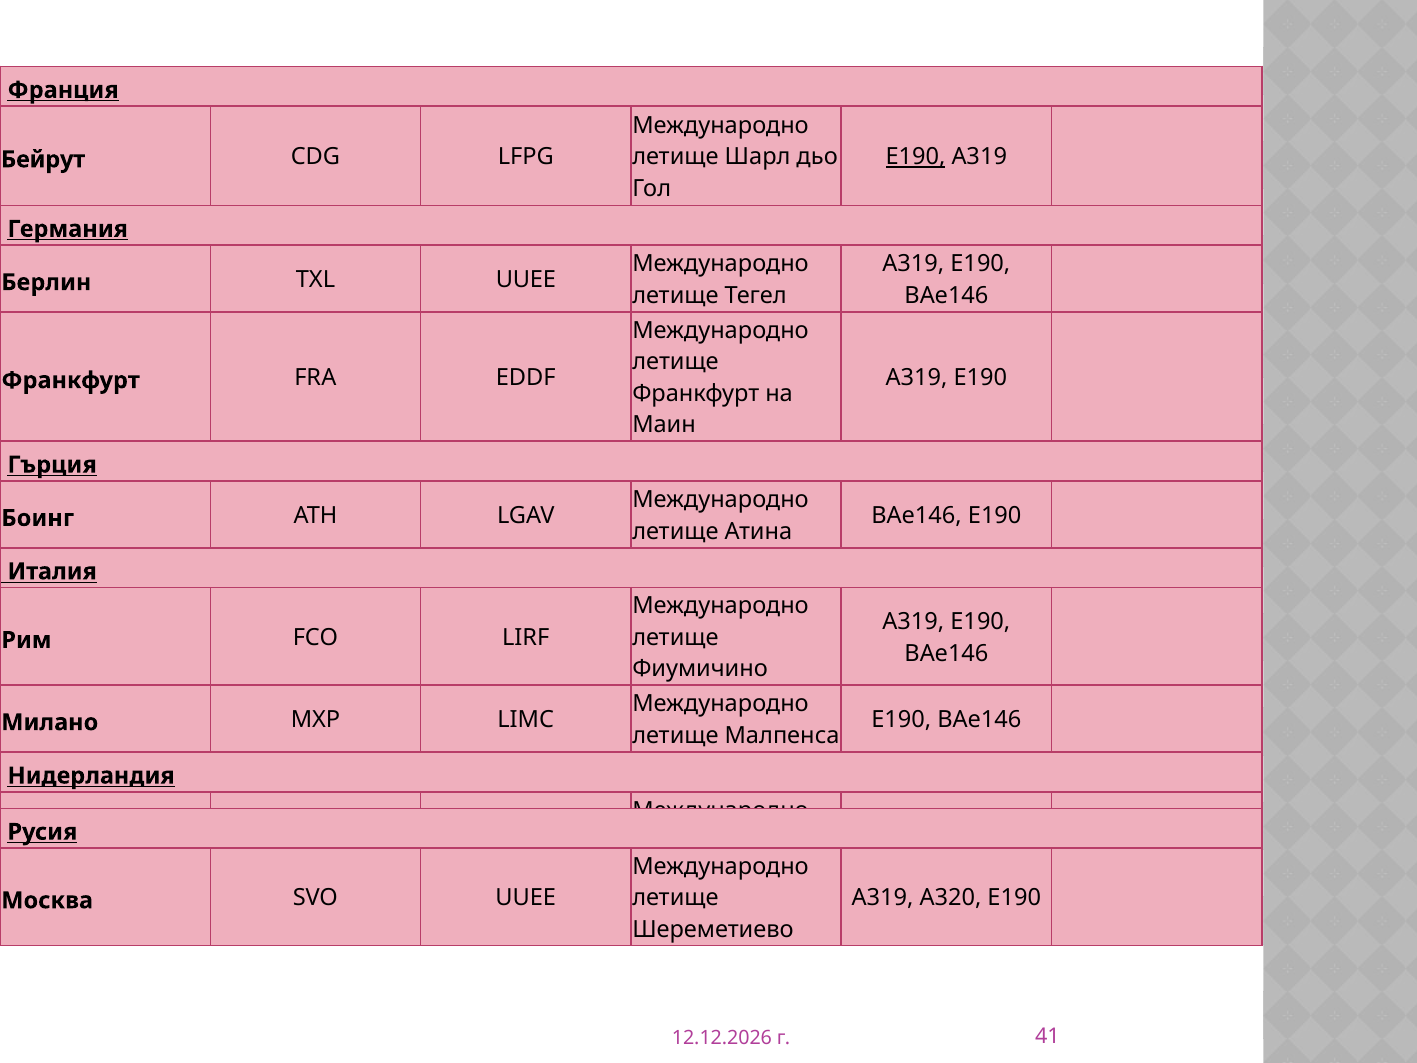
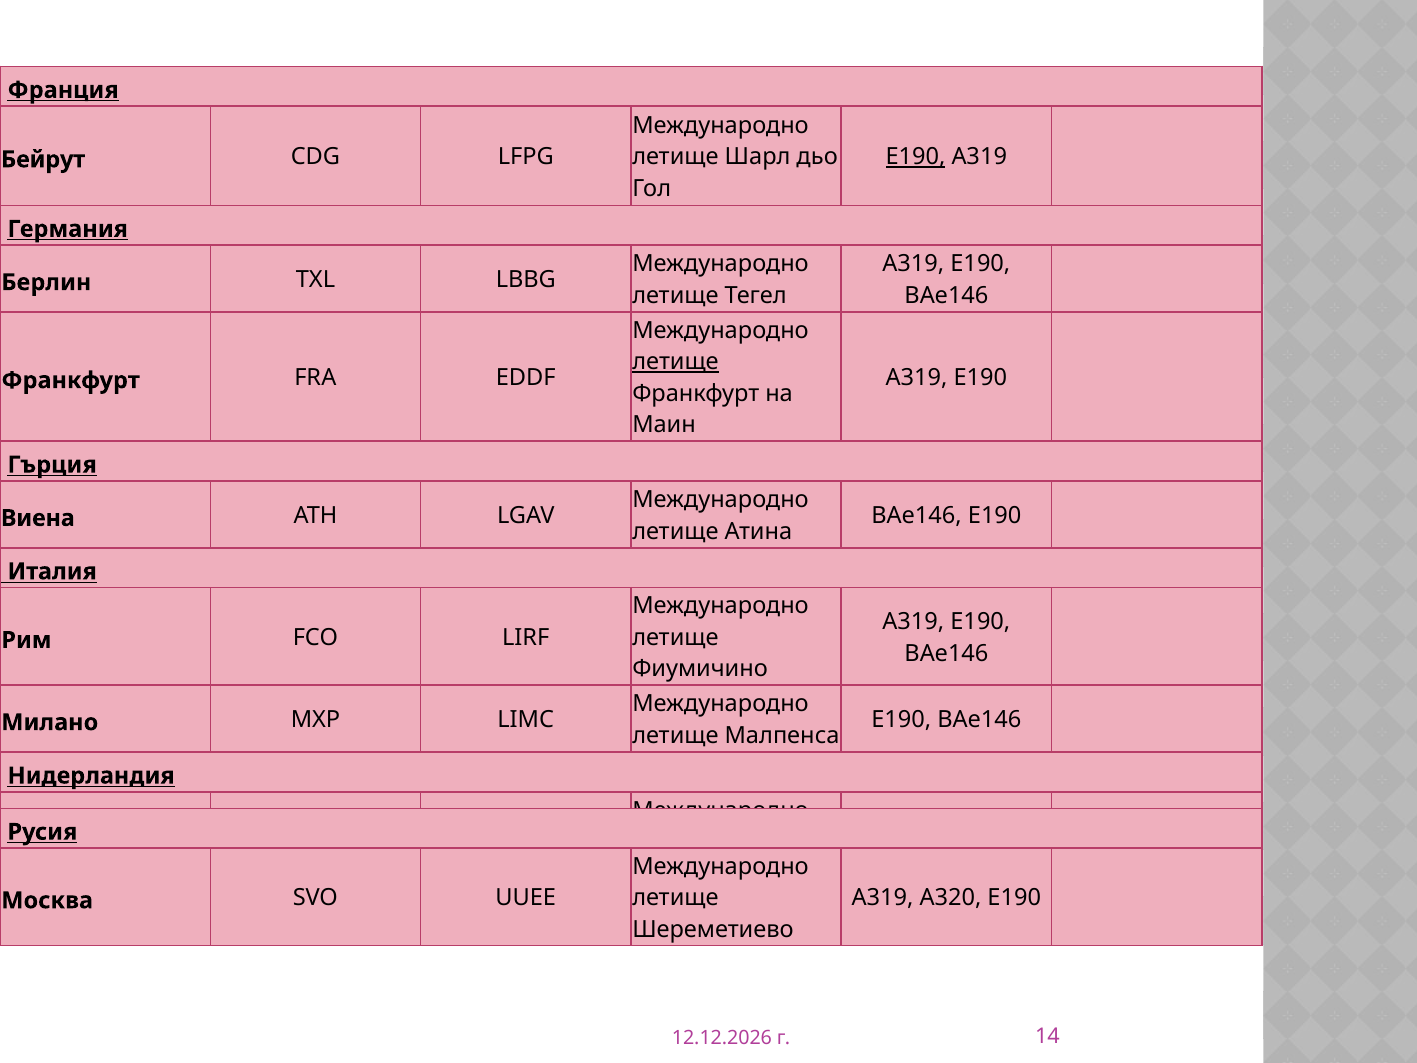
TXL UUEE: UUEE -> LBBG (526, 280)
летище underline: none -> present (676, 362)
Боинг: Боинг -> Виена (38, 518)
41: 41 -> 14 (1047, 1036)
